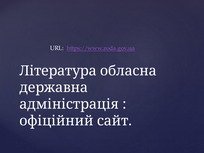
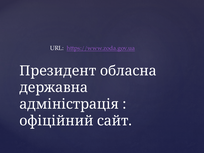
Література: Література -> Президент (58, 71)
